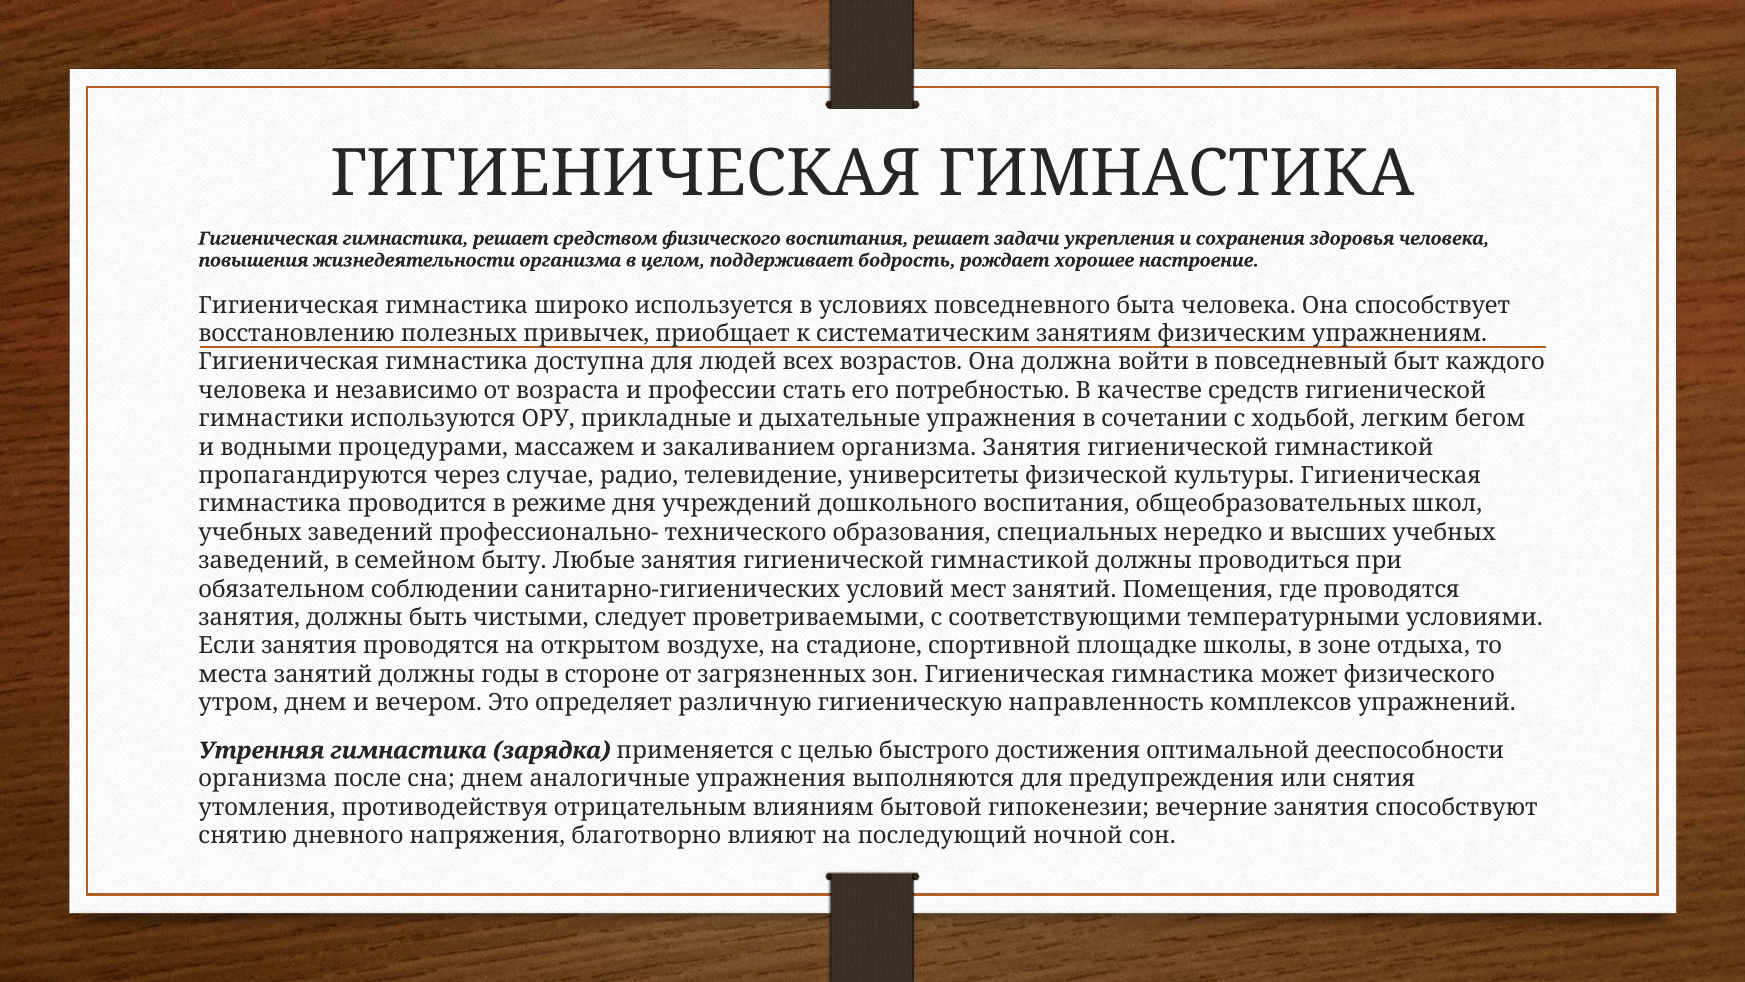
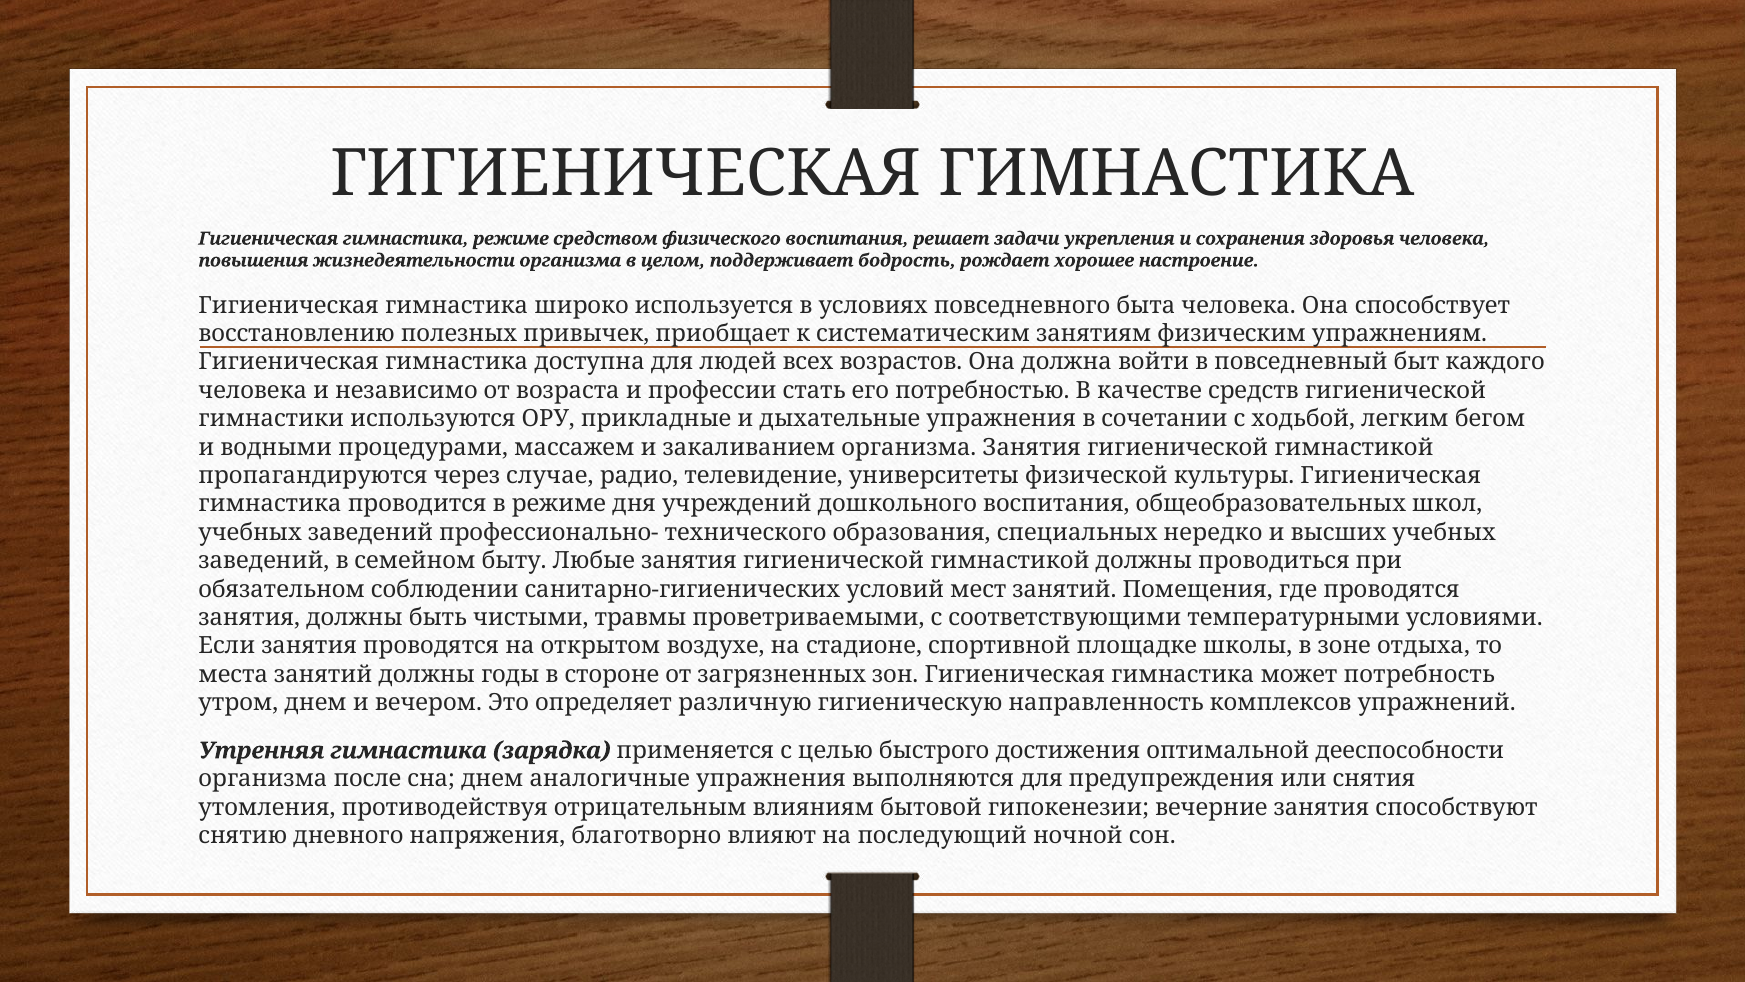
гимнастика решает: решает -> режиме (511, 239)
следует: следует -> травмы (641, 618)
может физического: физического -> потребность (1419, 674)
